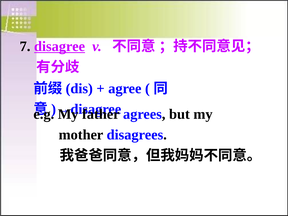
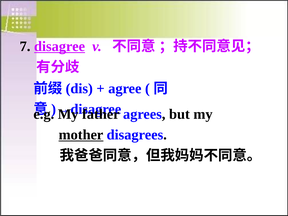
mother underline: none -> present (81, 135)
